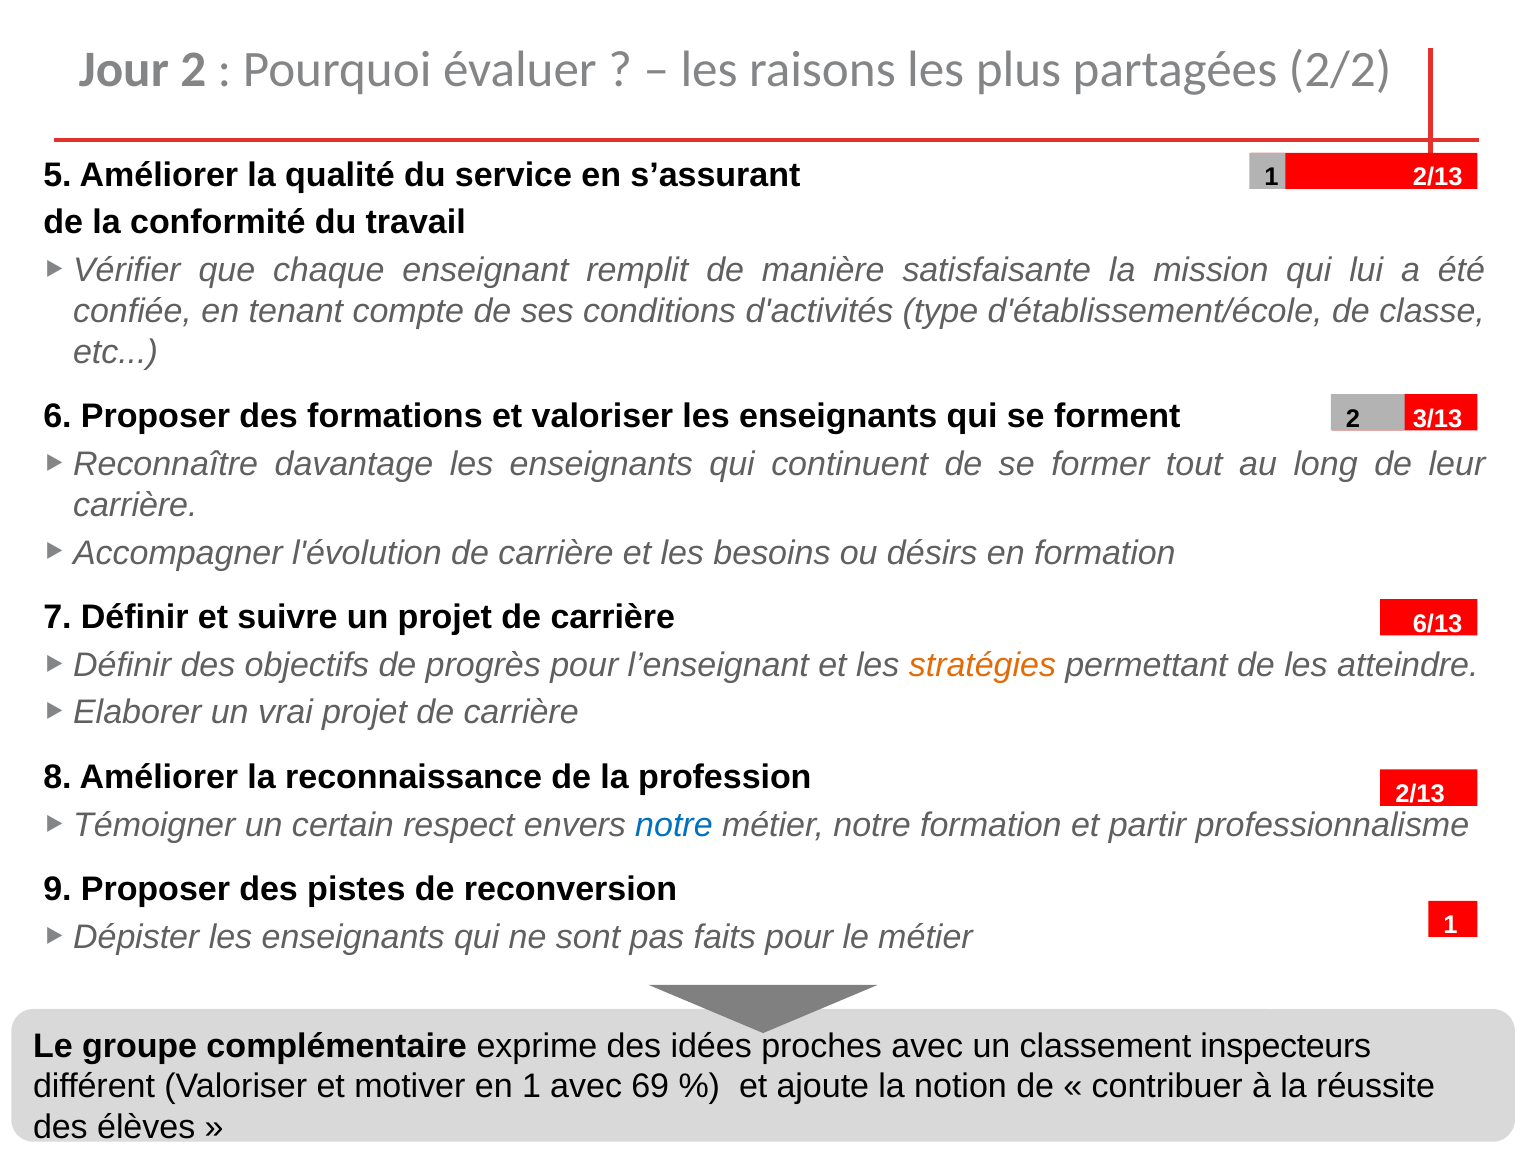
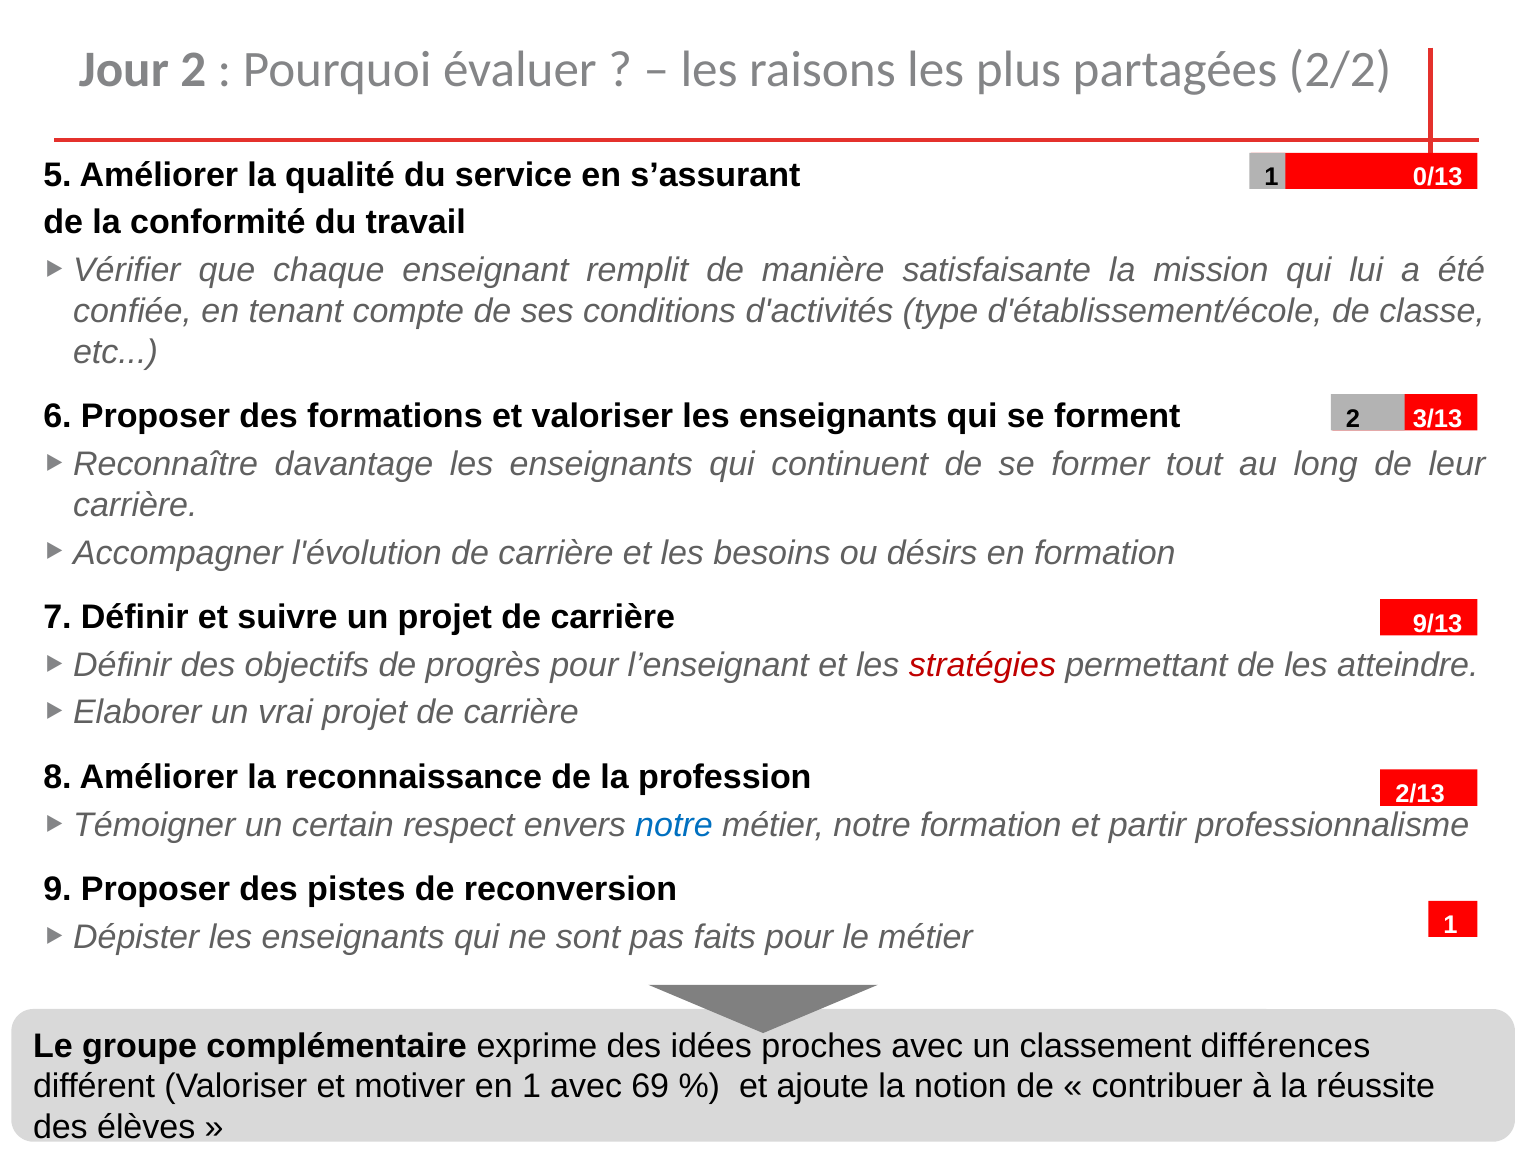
2/13: 2/13 -> 0/13 (1438, 178)
6/13: 6/13 -> 9/13 (1438, 624)
stratégies colour: orange -> red (982, 666)
inspecteurs: inspecteurs -> différences (1285, 1047)
